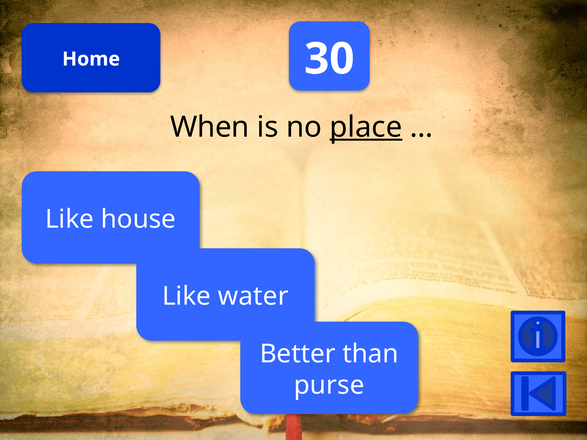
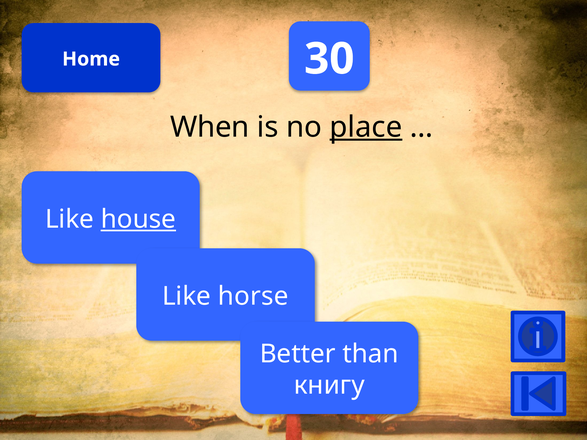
house underline: none -> present (138, 219)
water: water -> horse (253, 296)
purse: purse -> книгу (329, 385)
